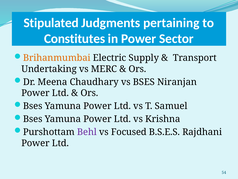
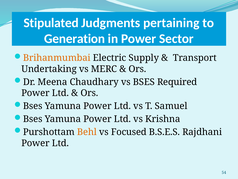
Constitutes: Constitutes -> Generation (75, 39)
Niranjan: Niranjan -> Required (177, 82)
Behl colour: purple -> orange (87, 132)
